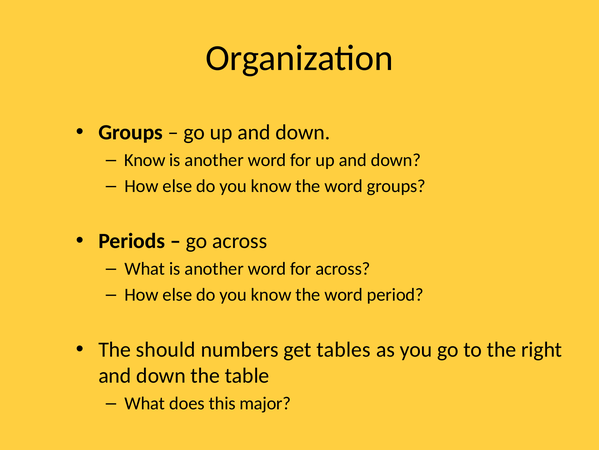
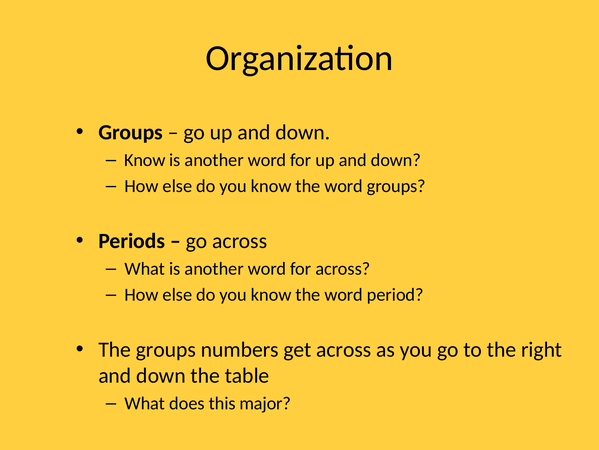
The should: should -> groups (166, 349)
get tables: tables -> across (344, 349)
